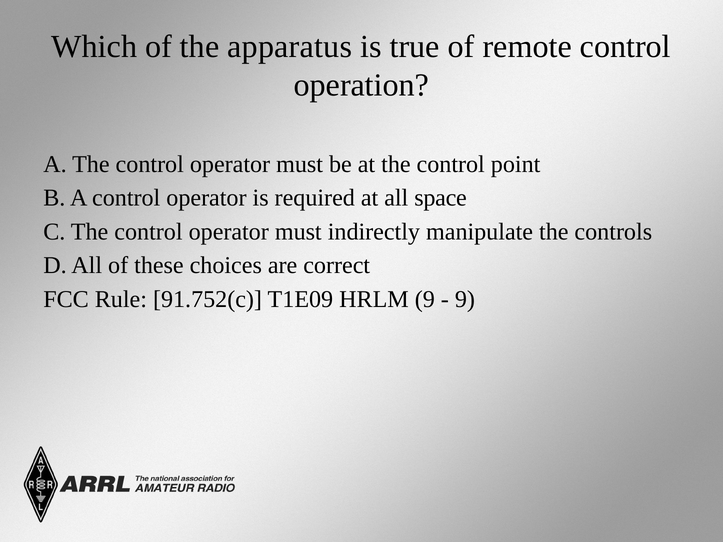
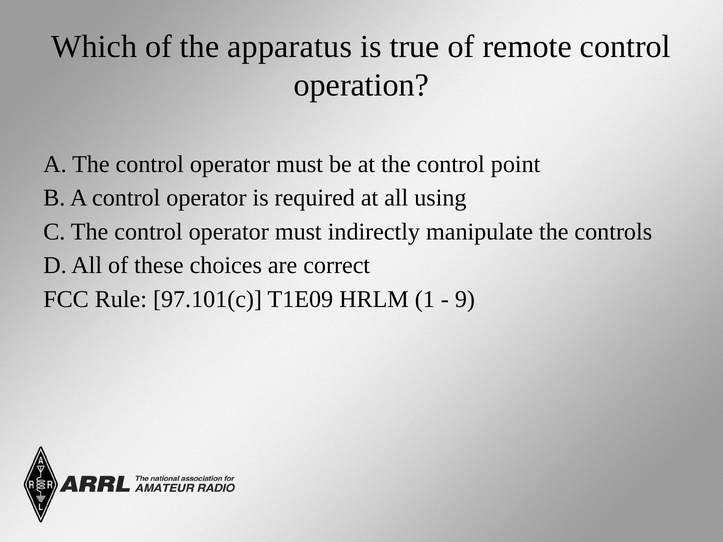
space: space -> using (440, 198)
91.752(c: 91.752(c -> 97.101(c (208, 299)
HRLM 9: 9 -> 1 (425, 299)
